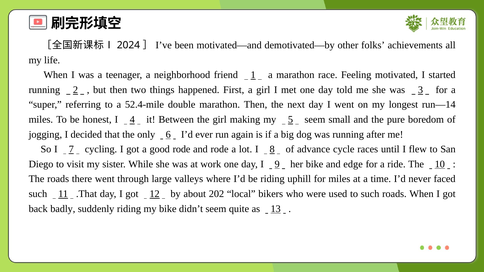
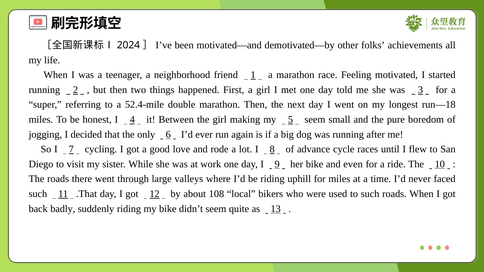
run—14: run—14 -> run—18 (439, 105)
good rode: rode -> love (181, 149)
edge: edge -> even (353, 164)
202: 202 -> 108 (216, 194)
